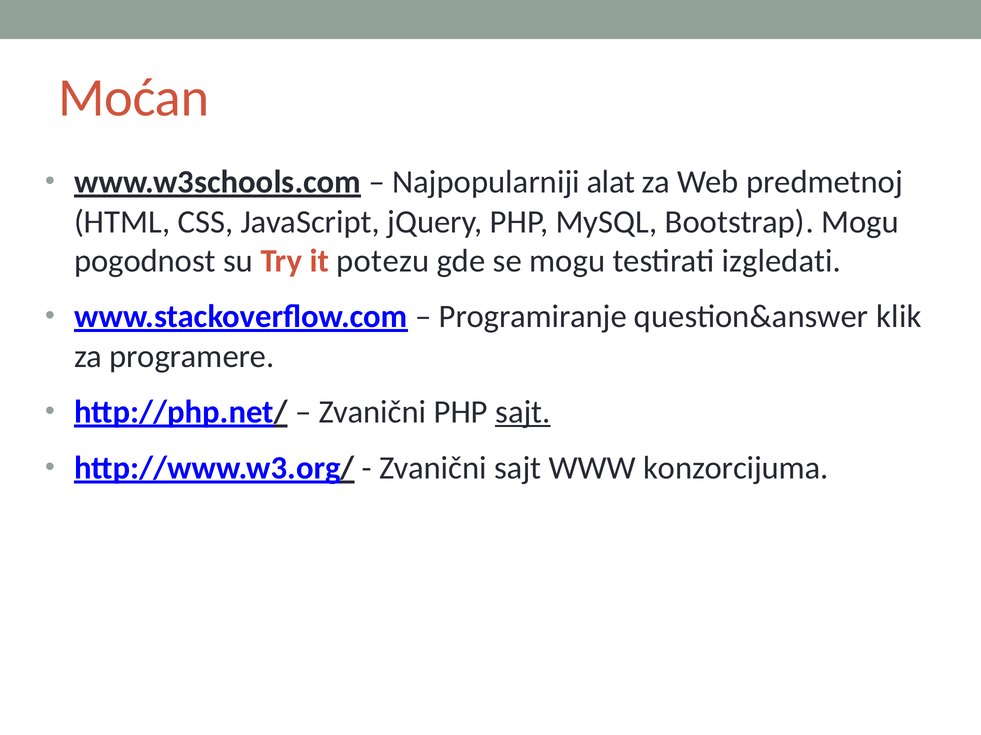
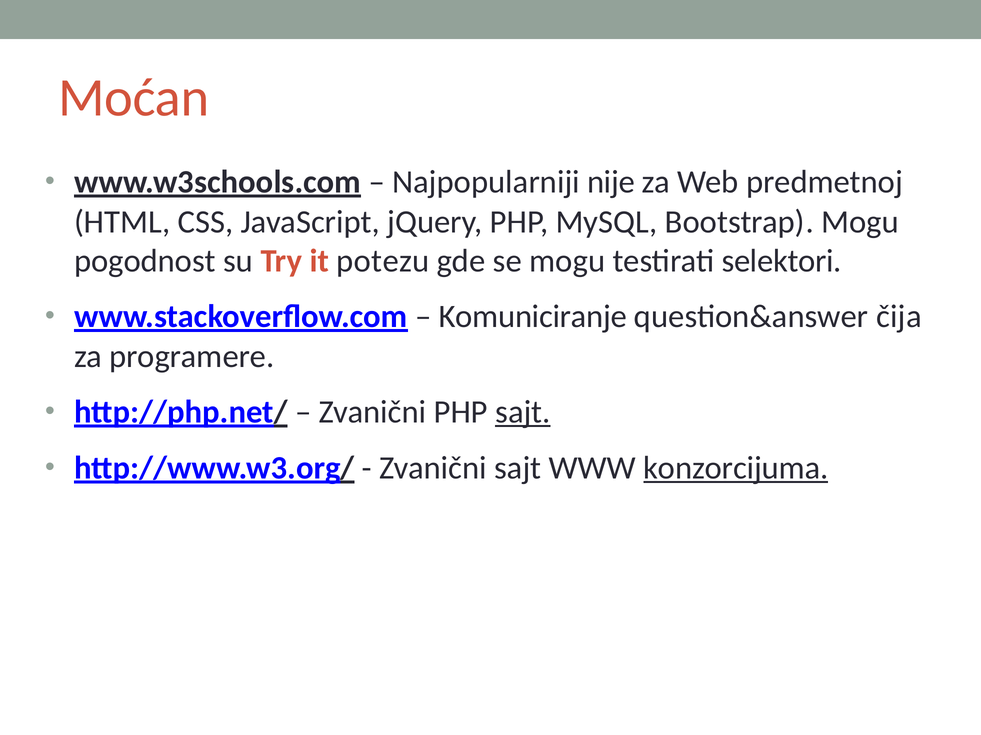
alat: alat -> nije (611, 182)
izgledati: izgledati -> selektori (782, 261)
Programiranje: Programiranje -> Komuniciranje (533, 317)
klik: klik -> čija (899, 317)
konzorcijuma underline: none -> present (736, 469)
